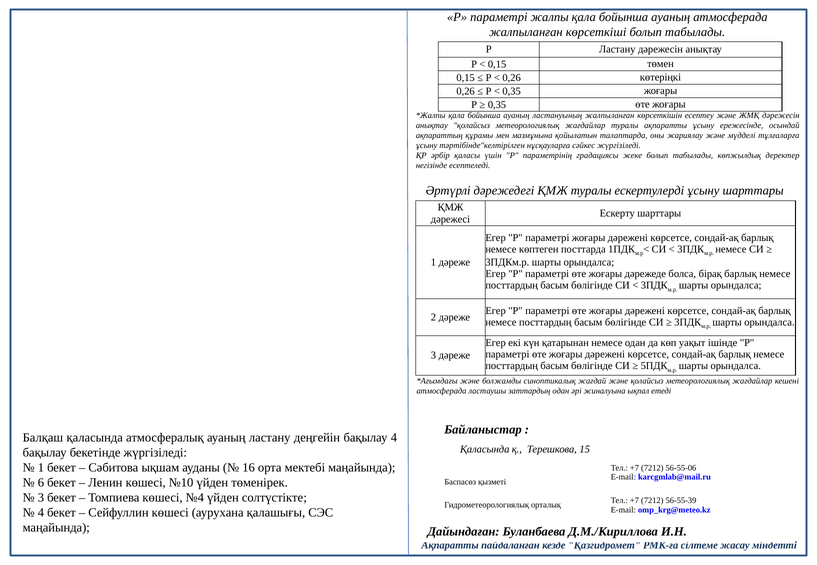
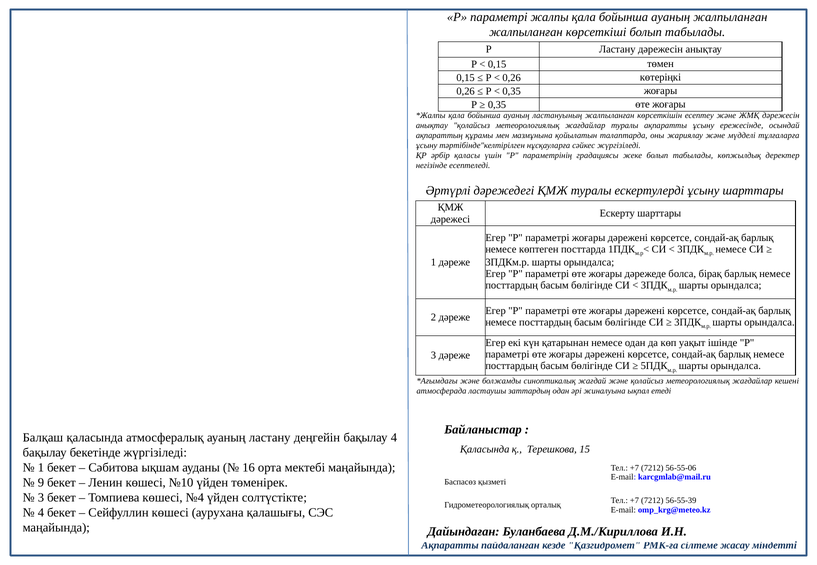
ауаның атмосферада: атмосферада -> жалпыланған (730, 17)
6: 6 -> 9 (41, 483)
